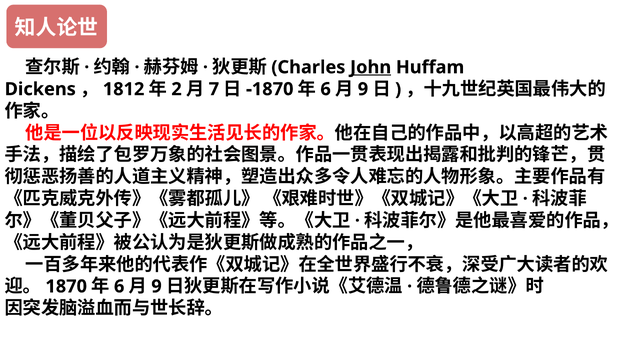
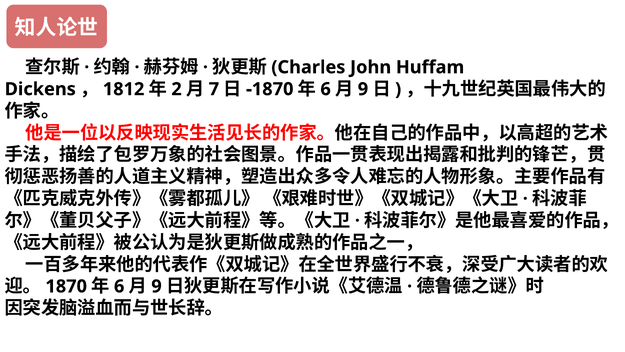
John underline: present -> none (371, 67)
